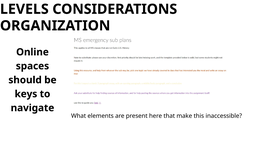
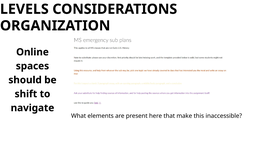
keys: keys -> shift (26, 94)
